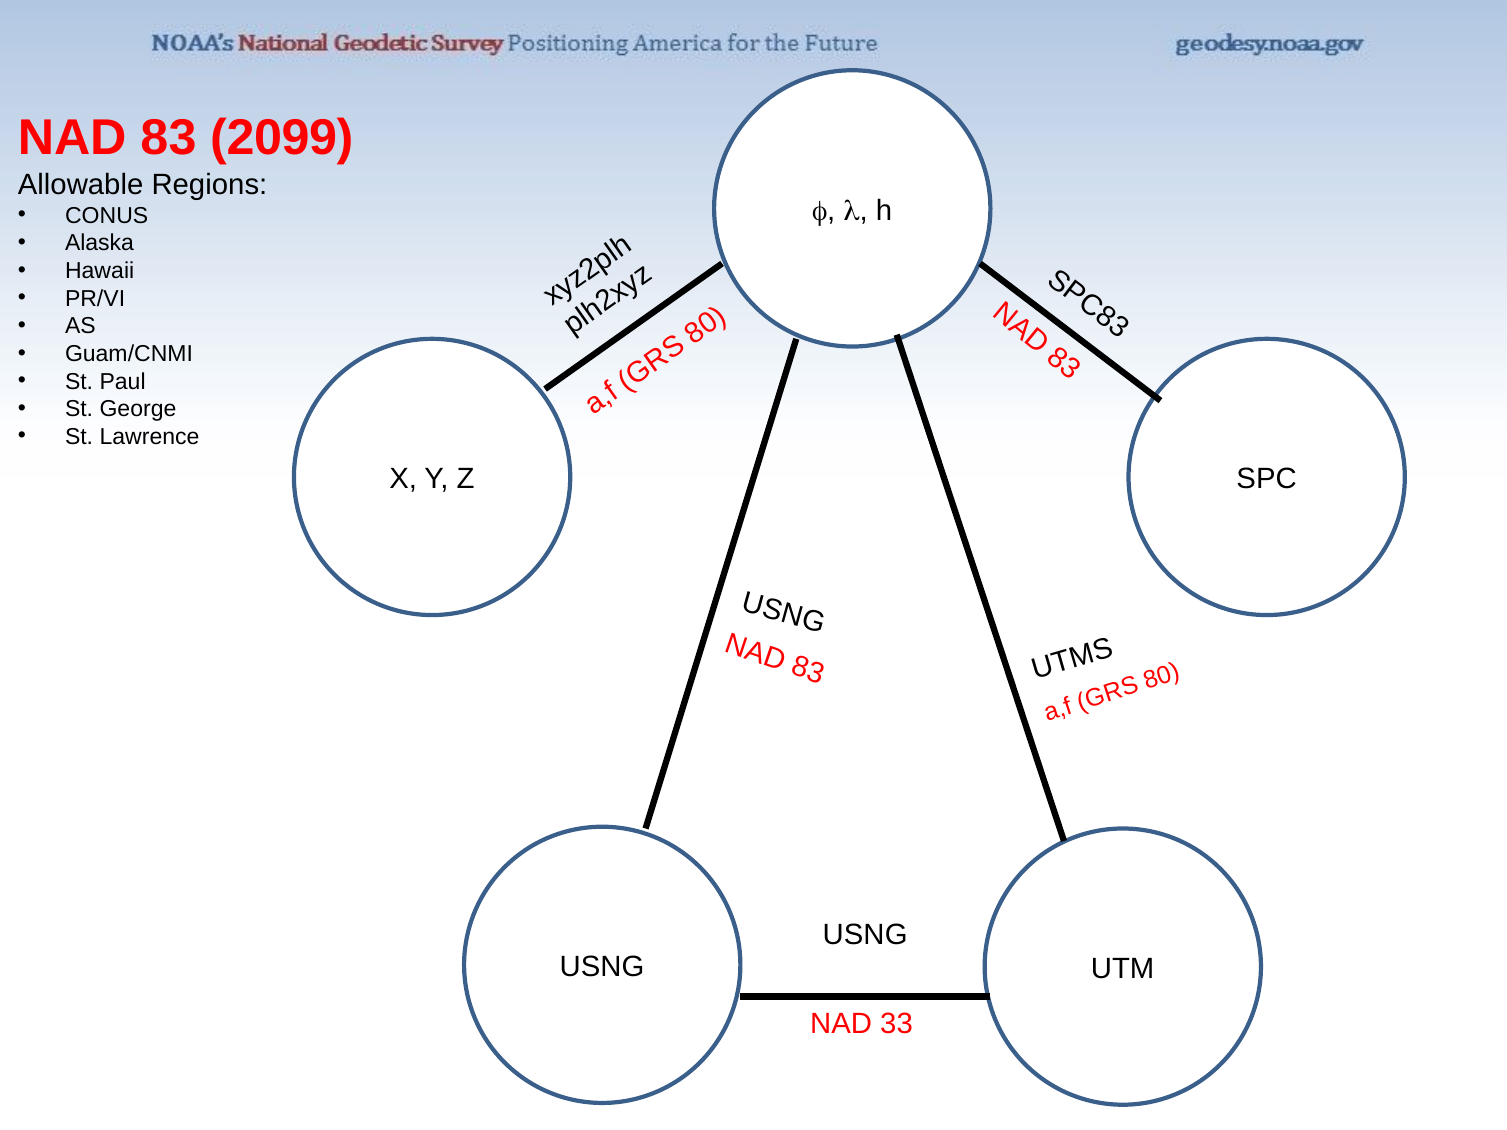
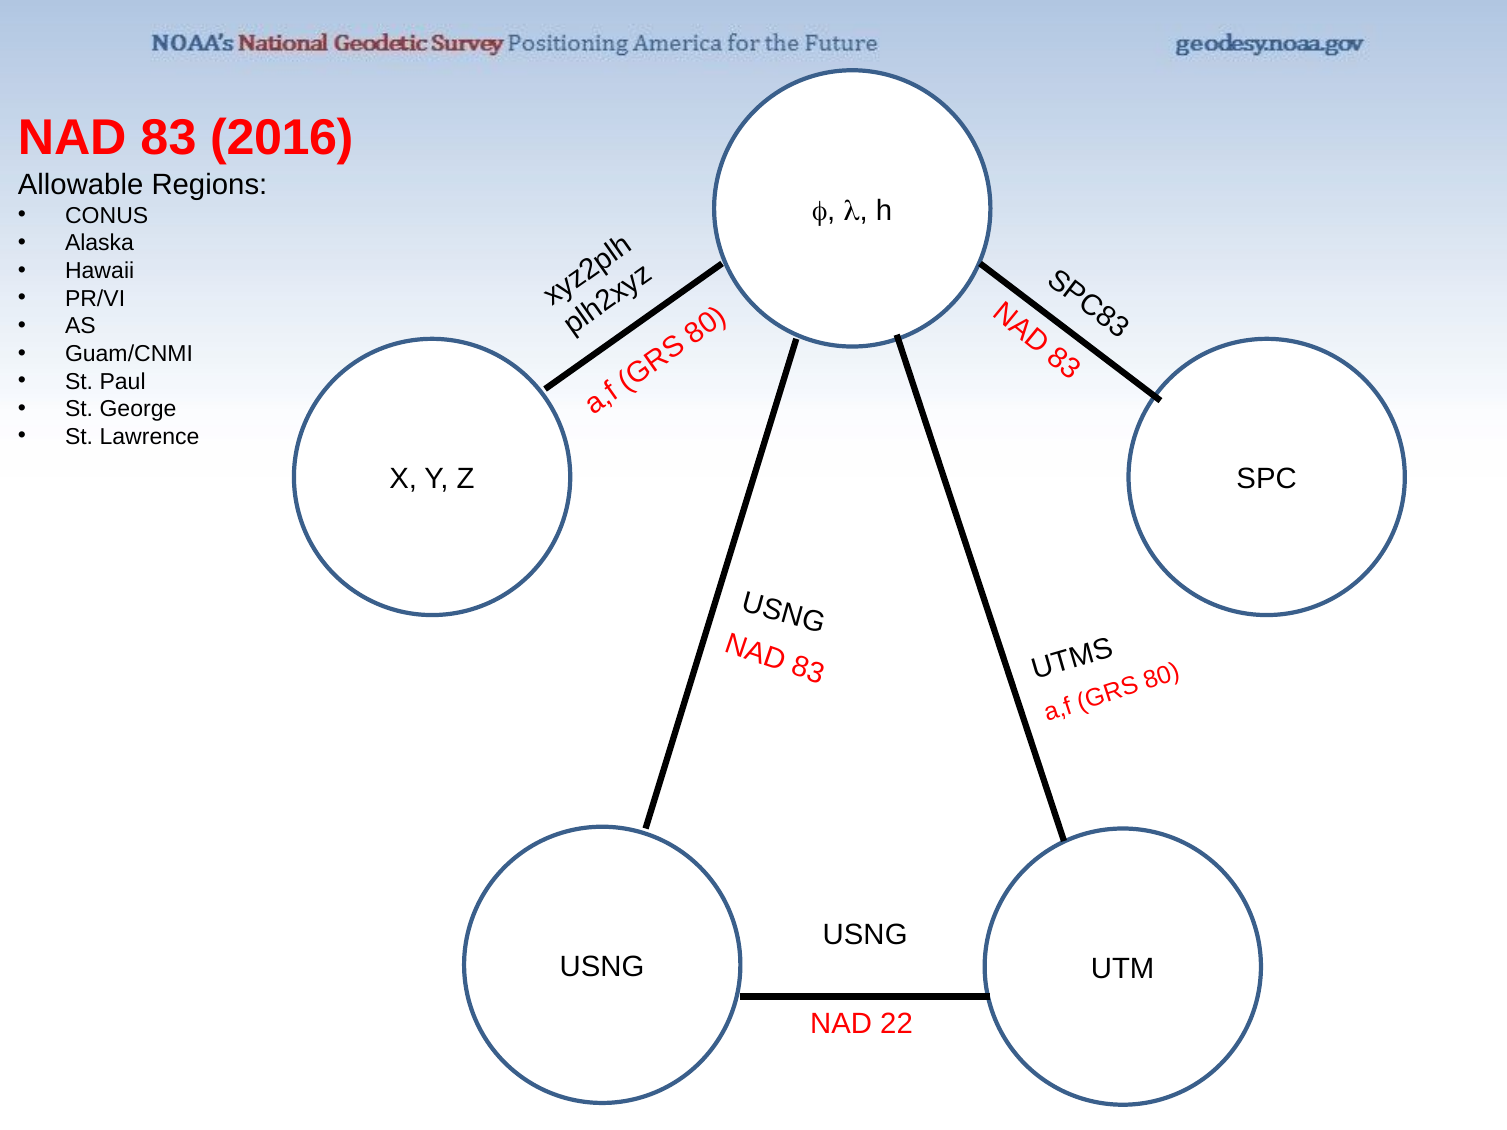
2099: 2099 -> 2016 (282, 138)
33: 33 -> 22 (897, 1024)
